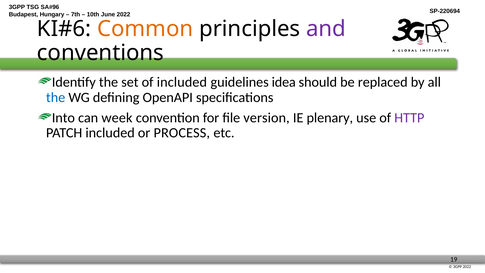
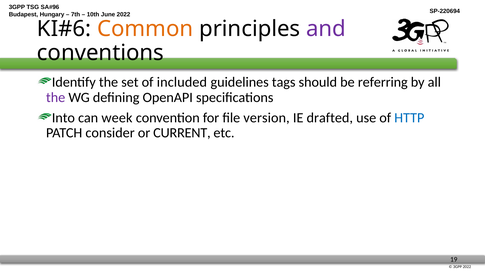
idea: idea -> tags (284, 82)
replaced: replaced -> referring (383, 82)
the colour: blue -> purple (56, 97)
plenary: plenary -> drafted (330, 118)
HTTP colour: purple -> blue (409, 118)
PATCH included: included -> consider (110, 133)
PROCESS: PROCESS -> CURRENT (182, 133)
